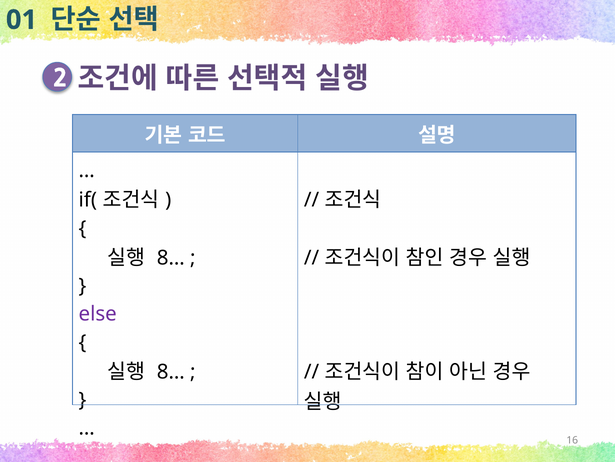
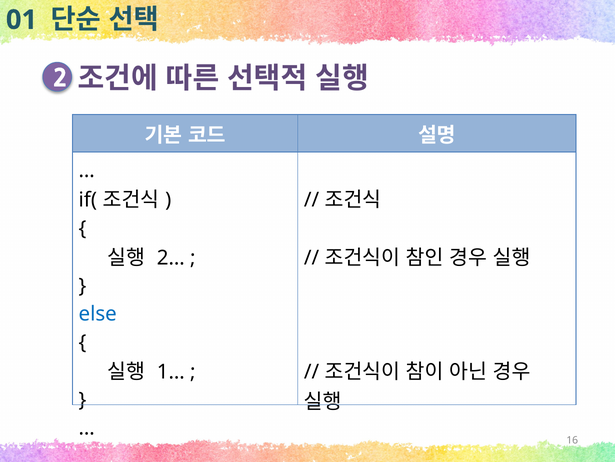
8…: 8… -> 2… (171, 258)
else colour: purple -> blue (98, 314)
8…: 8… -> 1… (171, 372)
